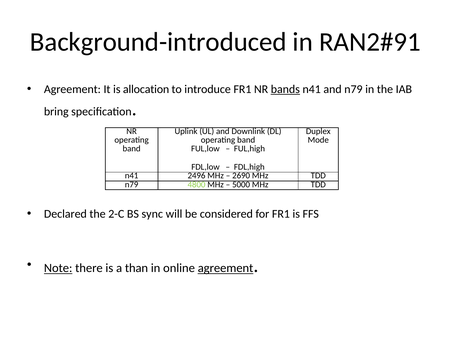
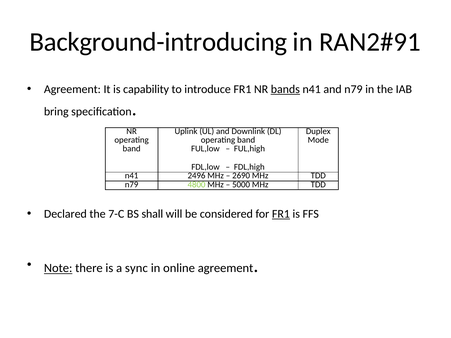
Background-introduced: Background-introduced -> Background-introducing (158, 42)
allocation: allocation -> capability (146, 89)
2-C: 2-C -> 7-C (116, 214)
sync: sync -> shall (152, 214)
FR1 underline: none -> present (281, 214)
than: than -> sync (136, 268)
agreement underline: present -> none (226, 268)
